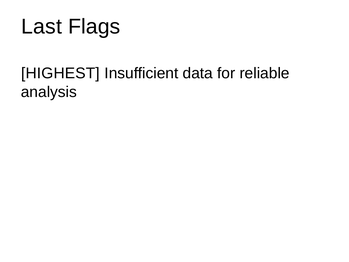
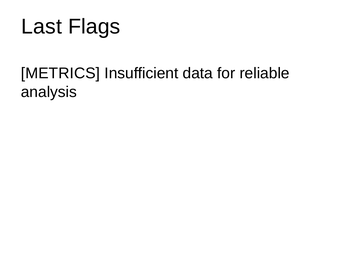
HIGHEST: HIGHEST -> METRICS (60, 73)
